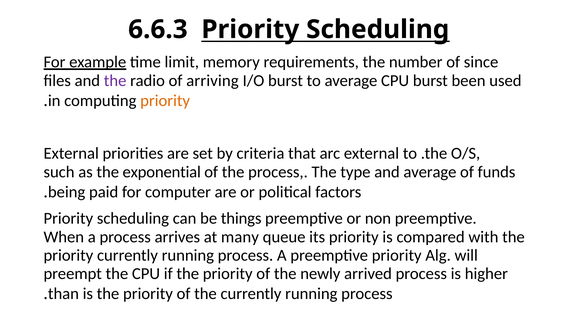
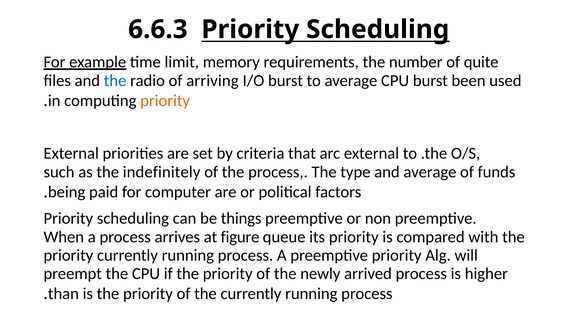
since: since -> quite (481, 62)
the colour: purple -> blue (115, 81)
exponential: exponential -> indefinitely (162, 172)
many: many -> figure (240, 237)
